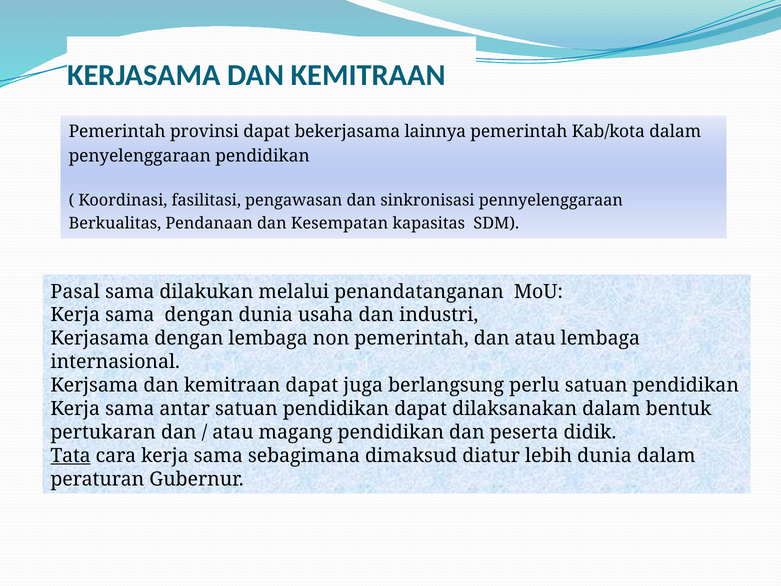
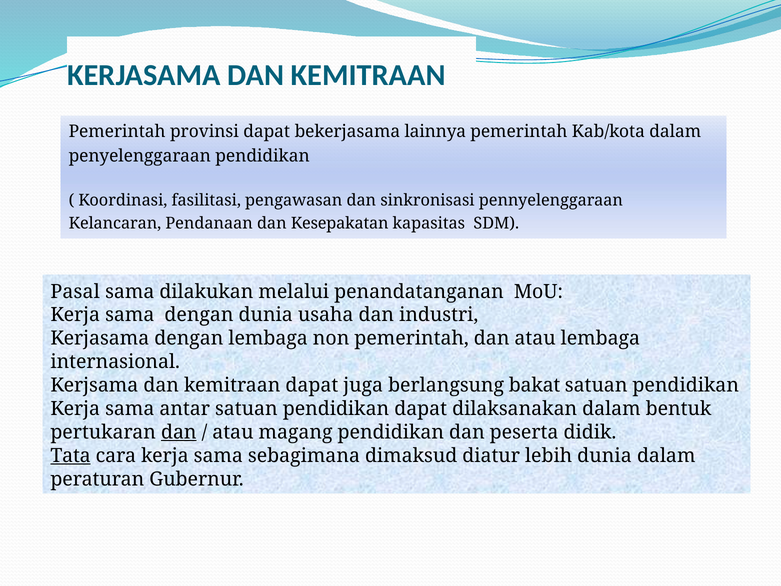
Berkualitas: Berkualitas -> Kelancaran (115, 223)
Kesempatan: Kesempatan -> Kesepakatan (340, 223)
perlu: perlu -> bakat (535, 385)
dan underline: none -> present (179, 432)
